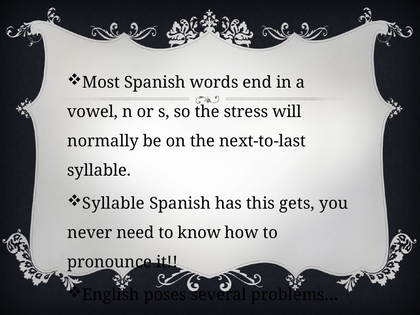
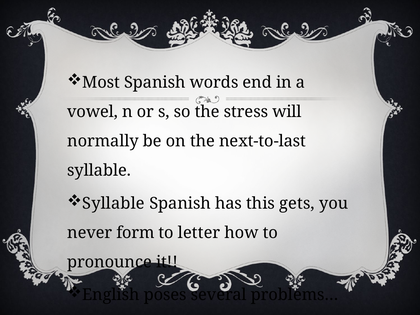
need: need -> form (135, 233)
know: know -> letter (199, 233)
